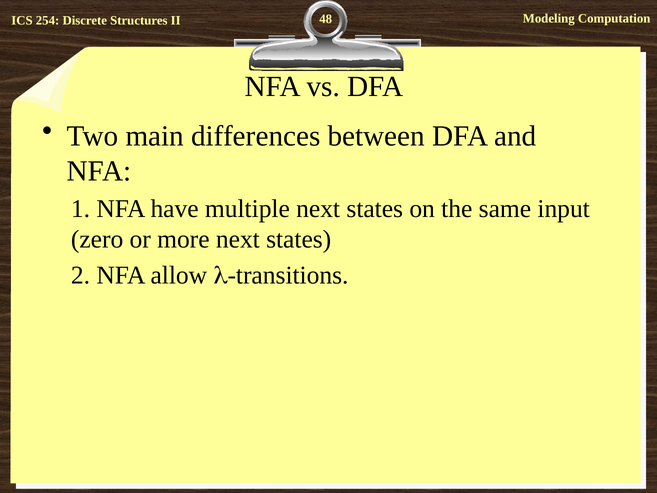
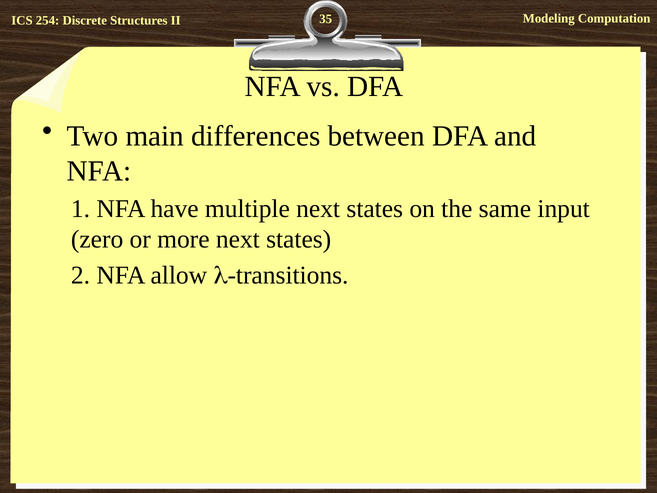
48: 48 -> 35 (326, 19)
